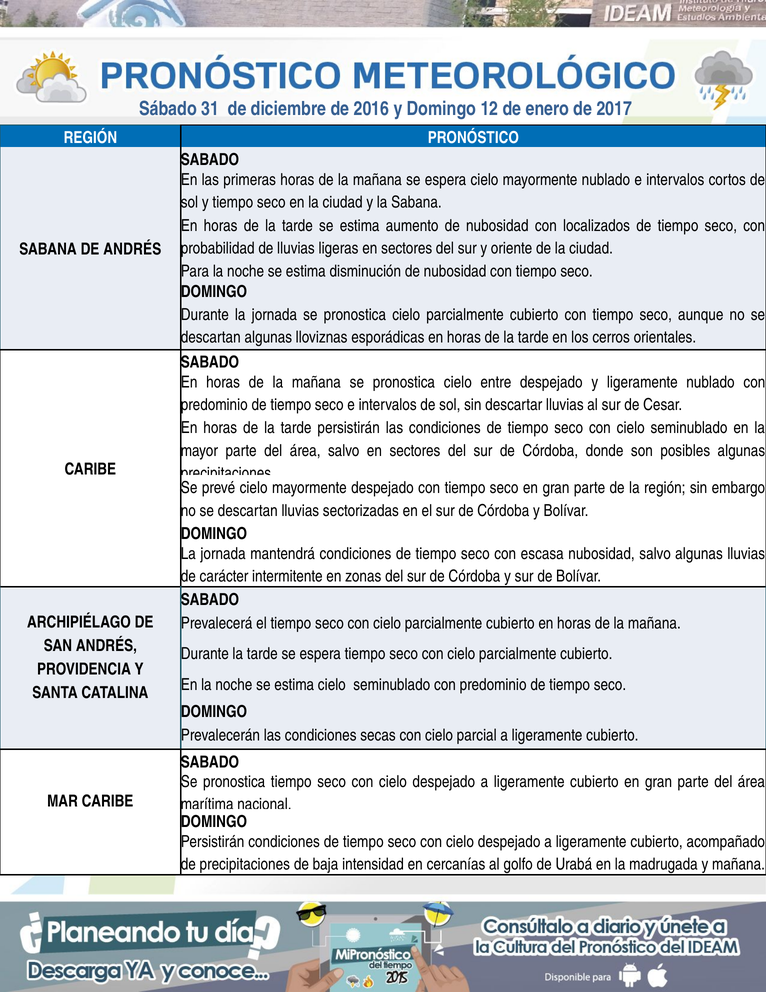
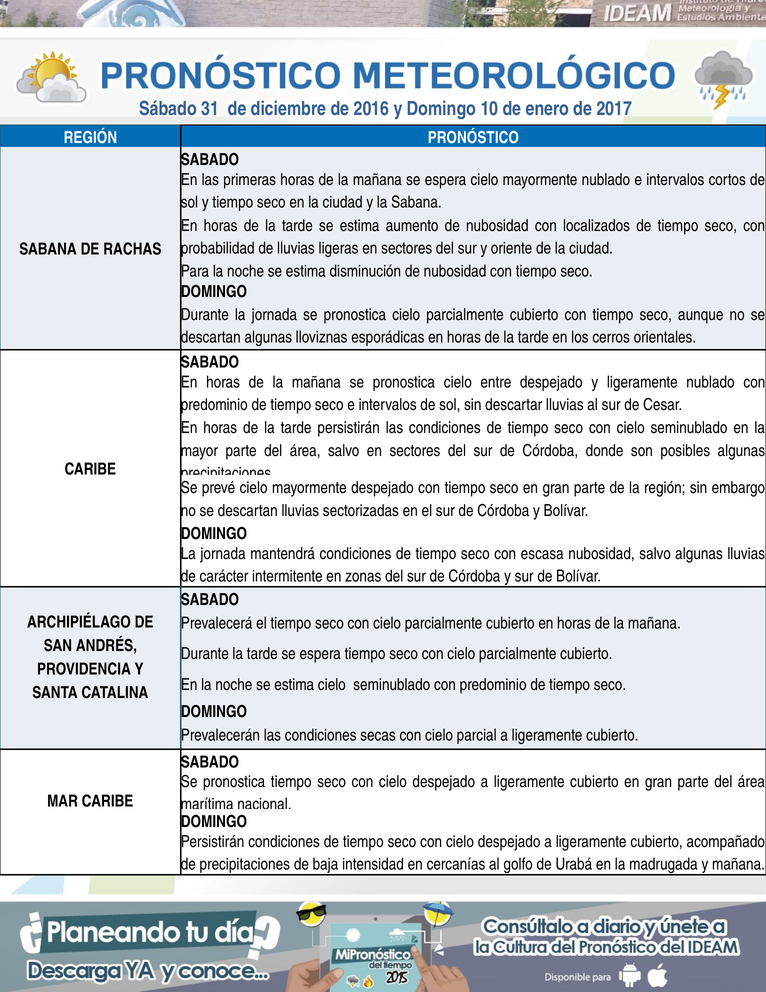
12: 12 -> 10 (489, 109)
DE ANDRÉS: ANDRÉS -> RACHAS (132, 249)
